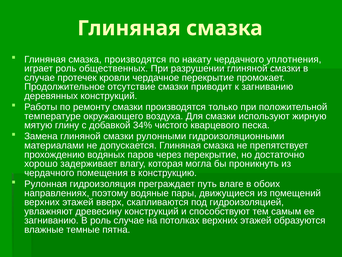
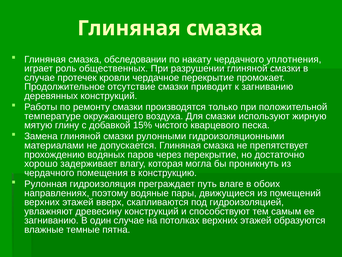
смазка производятся: производятся -> обследовании (135, 59)
34%: 34% -> 15% (143, 125)
В роль: роль -> один (101, 220)
